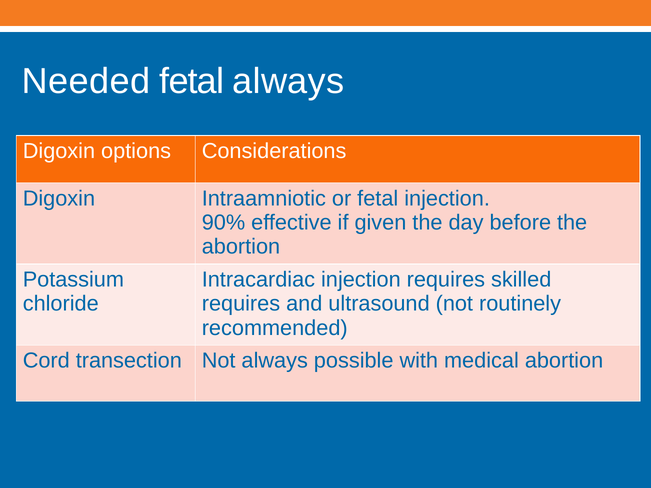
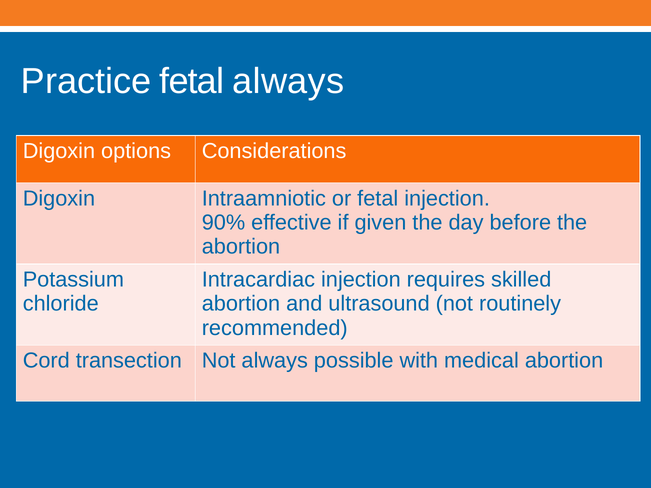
Needed: Needed -> Practice (86, 81)
requires: requires -> abortion (241, 304)
